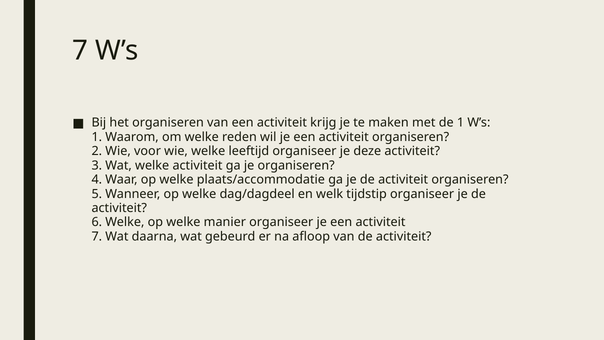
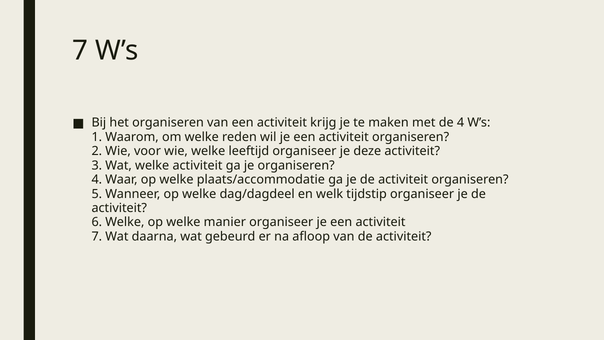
de 1: 1 -> 4 (460, 123)
